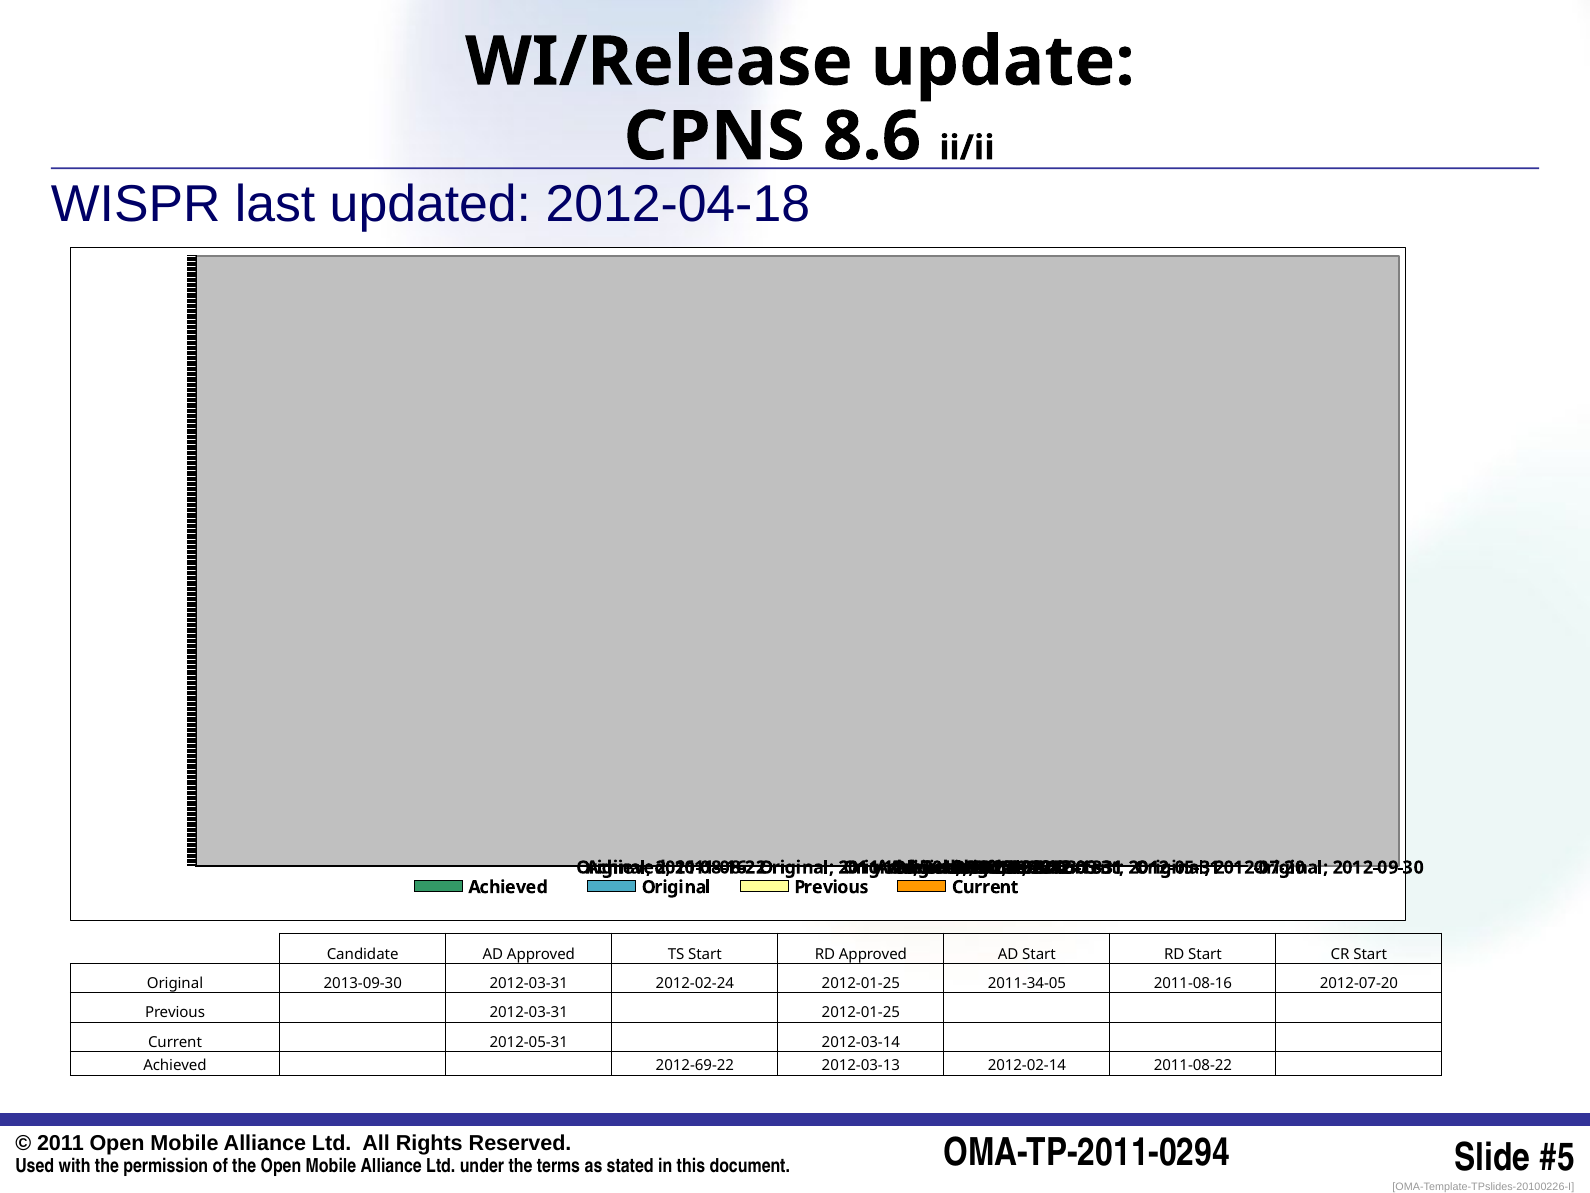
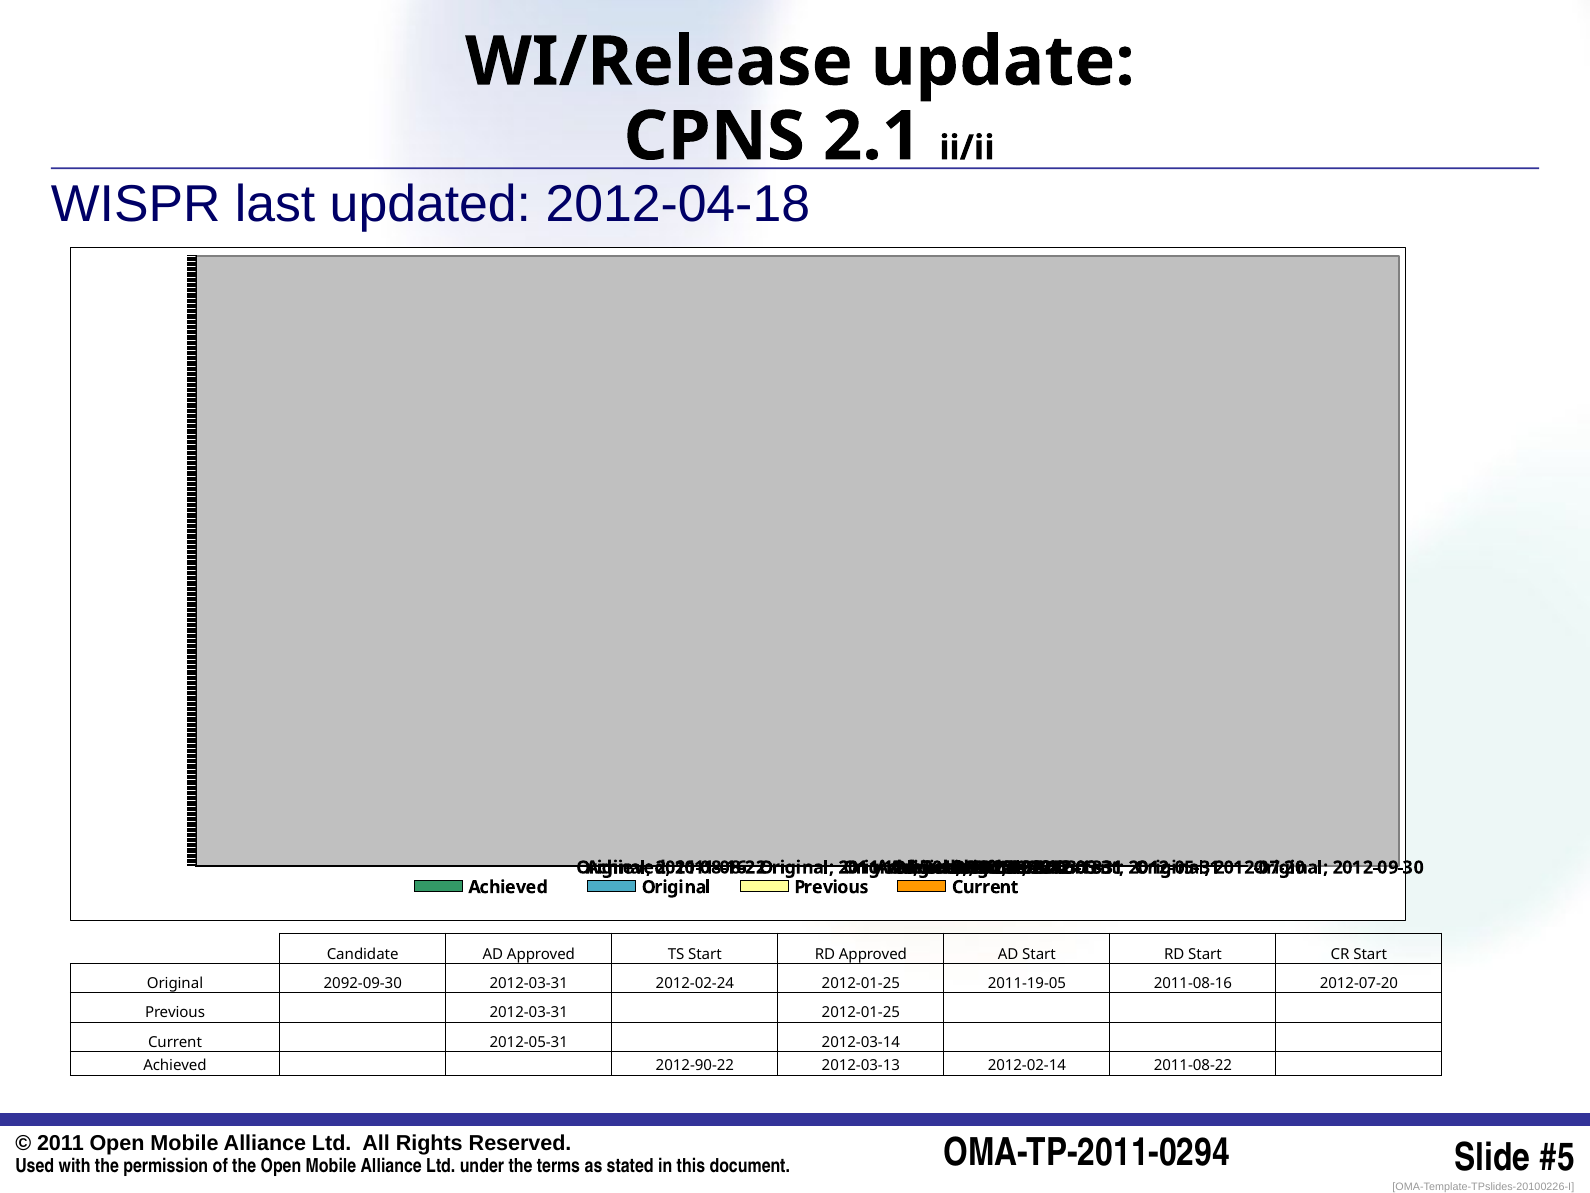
8.6: 8.6 -> 2.1 (872, 136)
2013-09-30: 2013-09-30 -> 2092-09-30 (363, 983)
2011-34-05: 2011-34-05 -> 2011-19-05 (1027, 983)
2012-69-22: 2012-69-22 -> 2012-90-22 (695, 1066)
